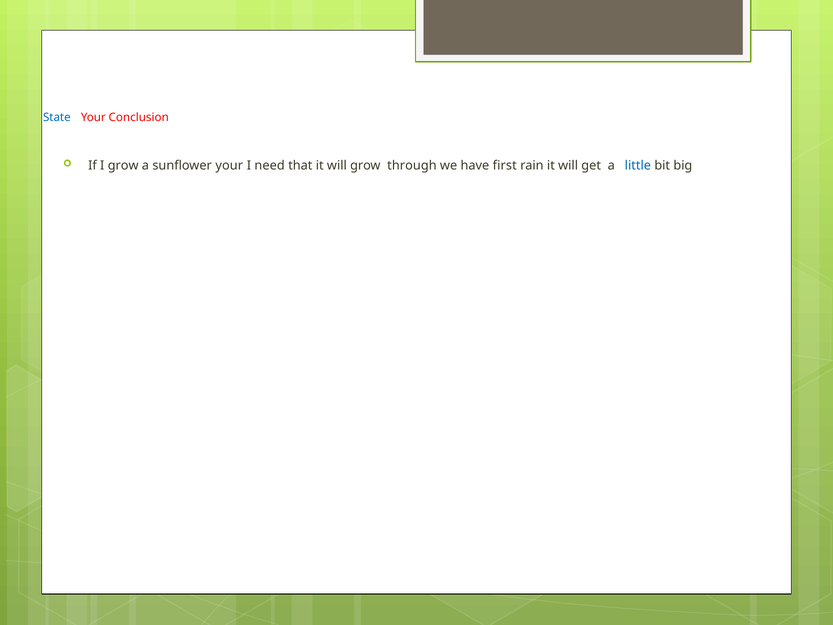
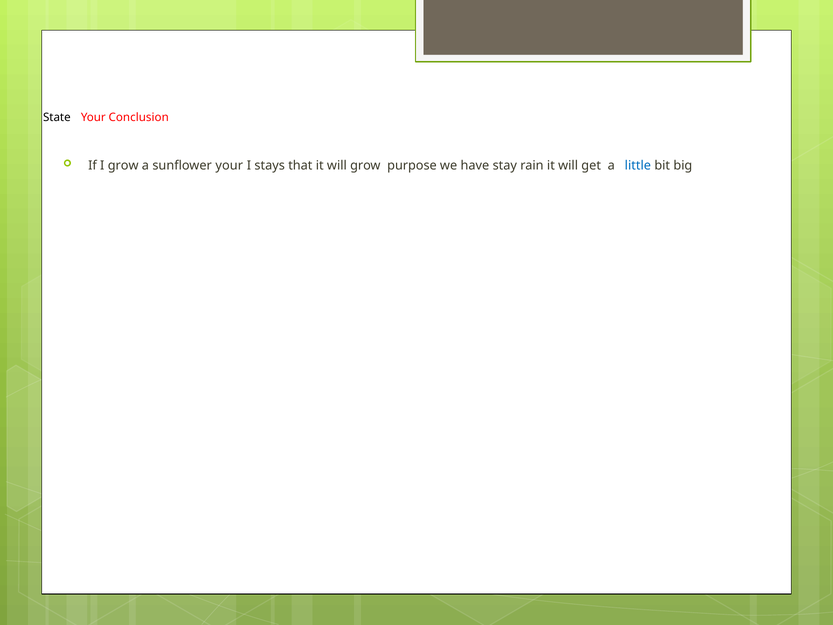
State colour: blue -> black (57, 117)
need: need -> stays (270, 165)
through: through -> purpose (412, 165)
first: first -> stay (505, 165)
